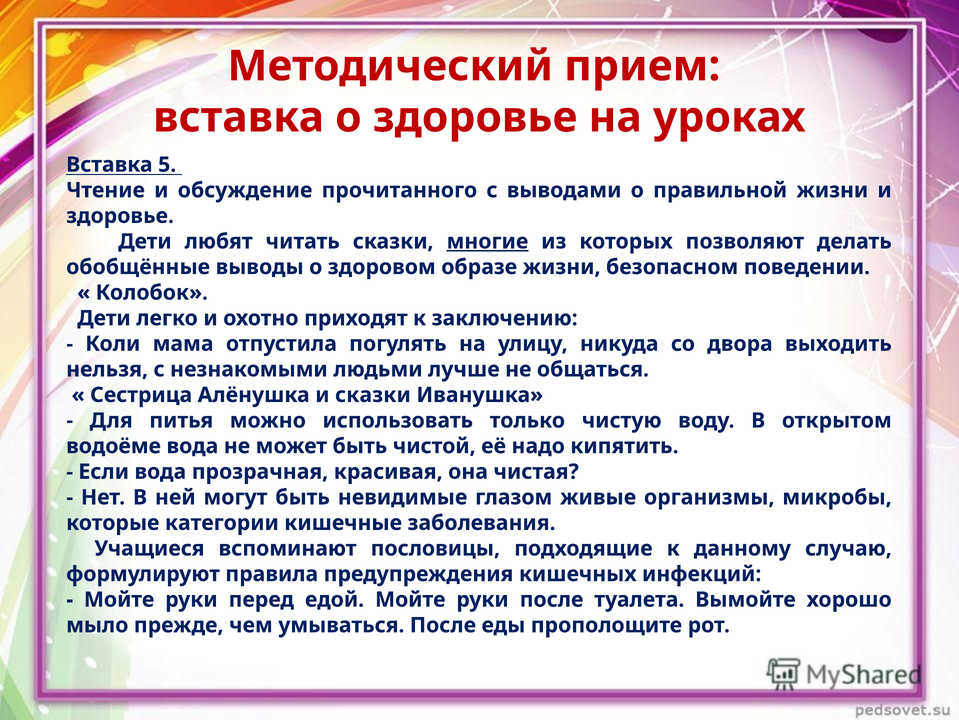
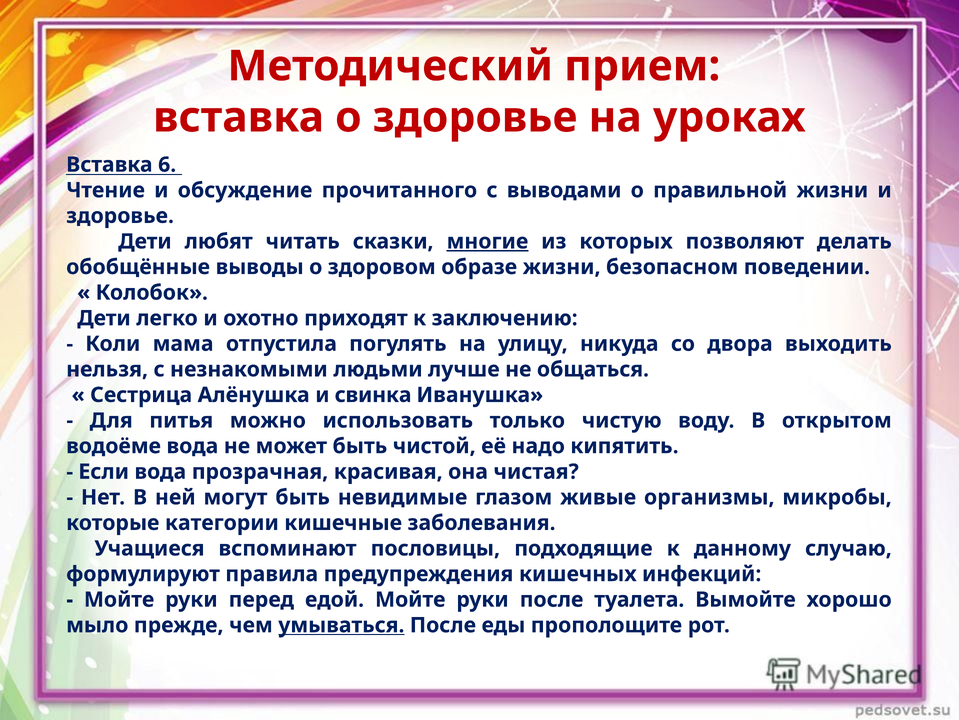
5: 5 -> 6 (167, 165)
и сказки: сказки -> свинка (373, 395)
умываться underline: none -> present (341, 625)
